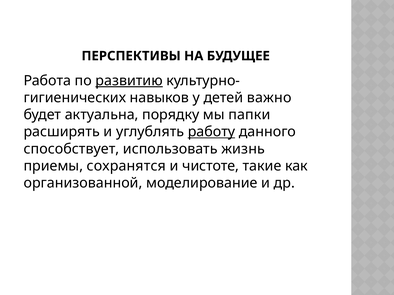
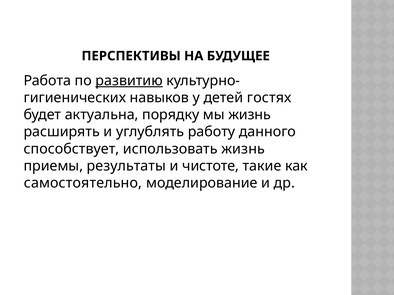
важно: важно -> гостях (269, 98)
мы папки: папки -> жизнь (250, 115)
работу underline: present -> none (211, 132)
сохранятся: сохранятся -> результаты (126, 166)
организованной: организованной -> самостоятельно (83, 183)
